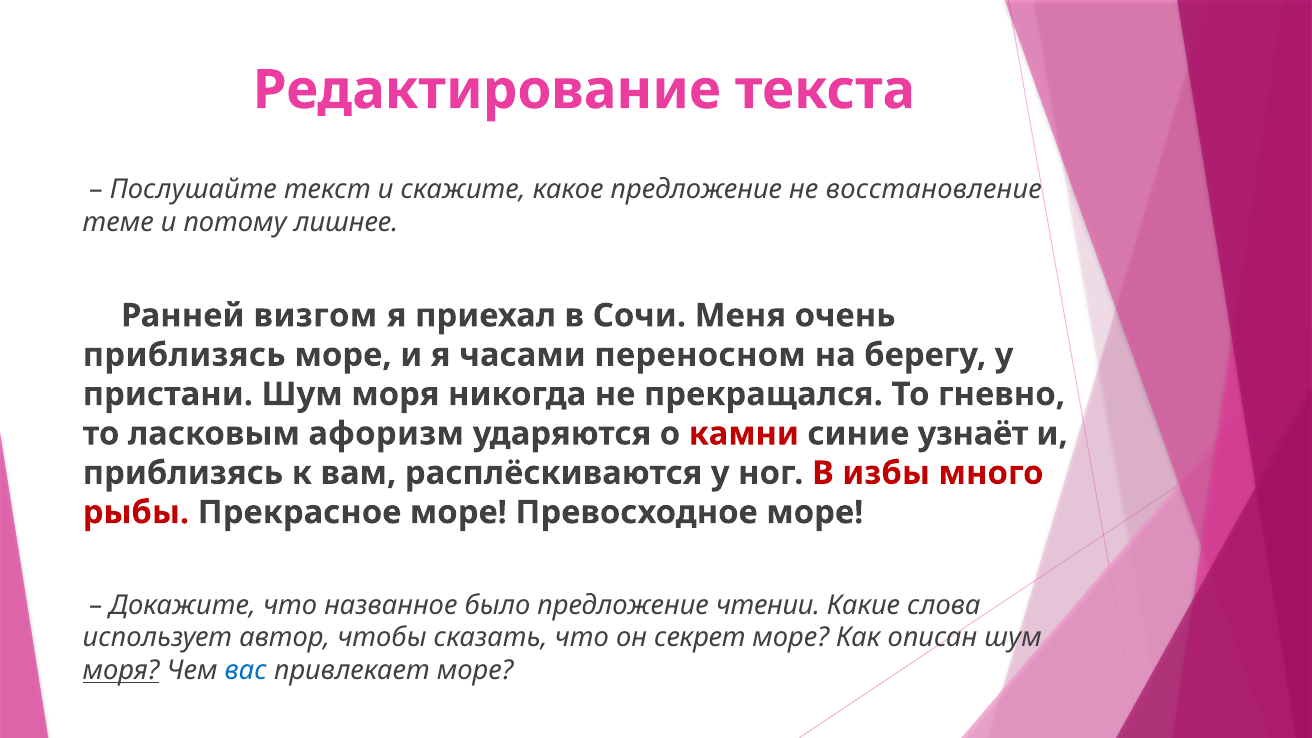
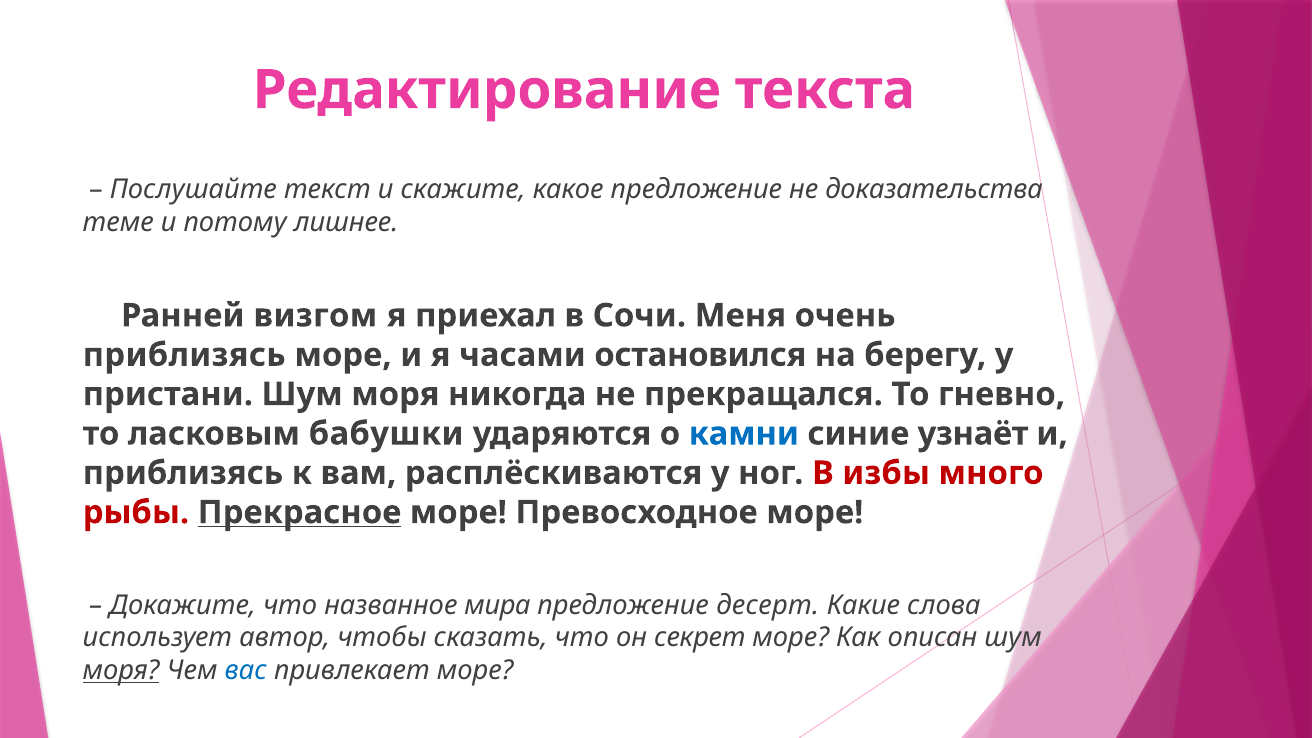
восстановление: восстановление -> доказательства (934, 189)
переносном: переносном -> остановился (700, 355)
афоризм: афоризм -> бабушки (386, 434)
камни colour: red -> blue (744, 434)
Прекрасное underline: none -> present (300, 512)
было: было -> мира (498, 605)
чтении: чтении -> десерт (768, 605)
